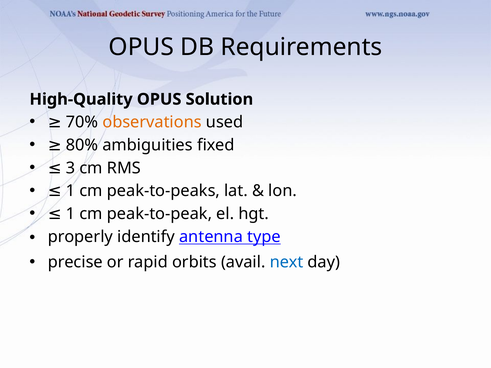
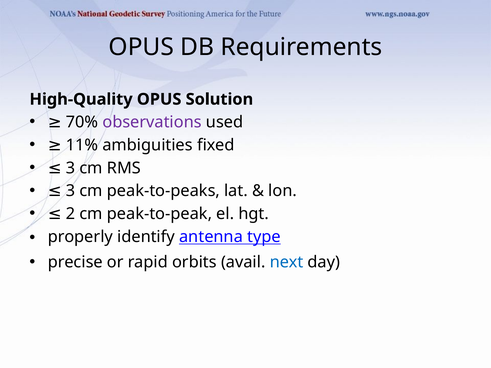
observations colour: orange -> purple (152, 122)
80%: 80% -> 11% (82, 145)
1: 1 -> 3 (71, 191)
1: 1 -> 2 (71, 214)
